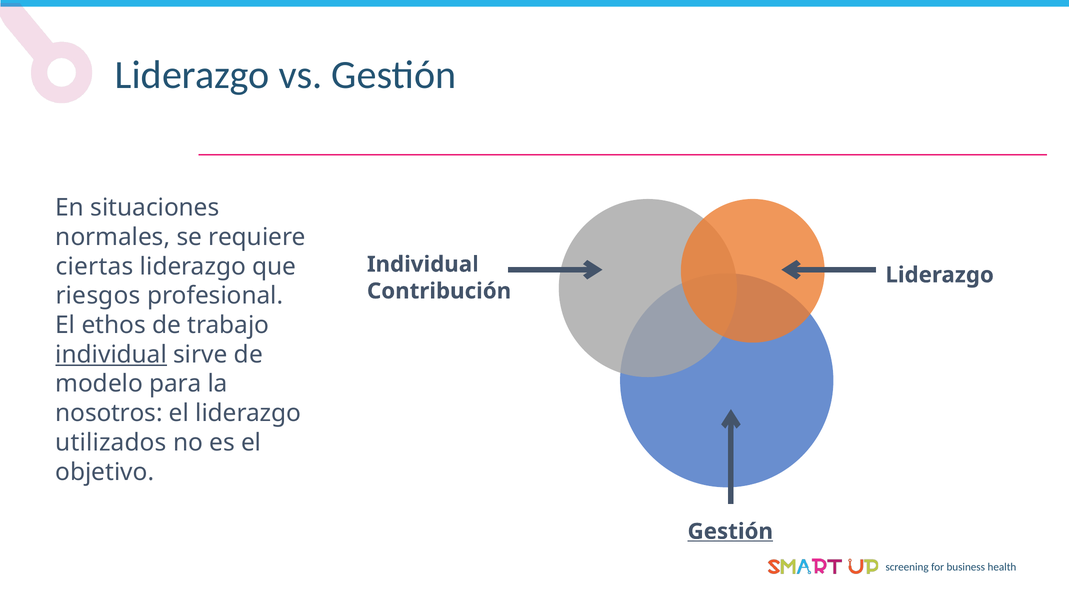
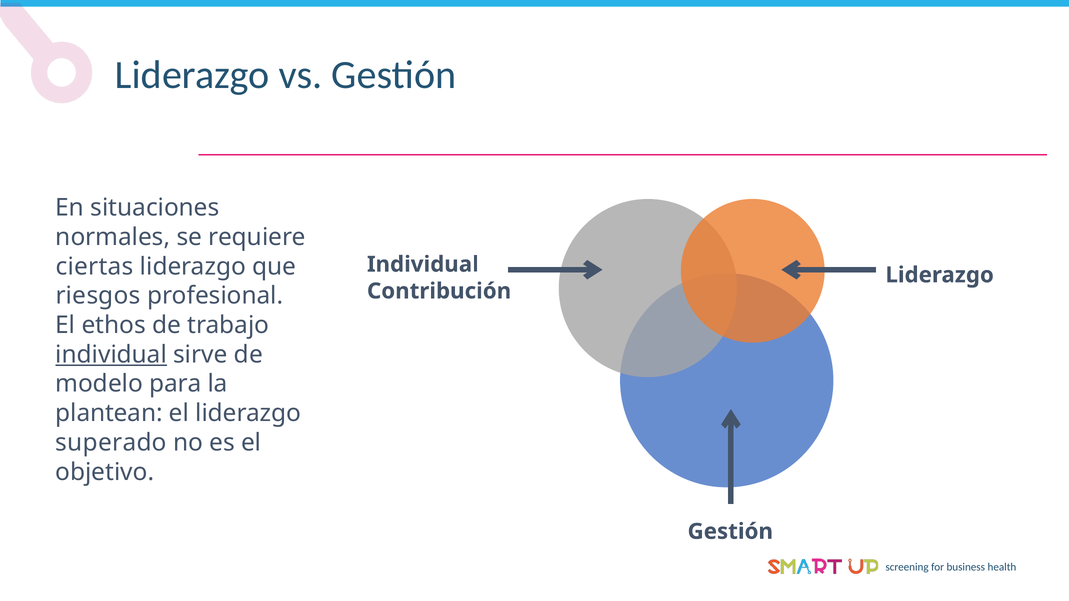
nosotros: nosotros -> plantean (109, 413)
utilizados: utilizados -> superado (111, 443)
Gestión underline: present -> none (730, 532)
